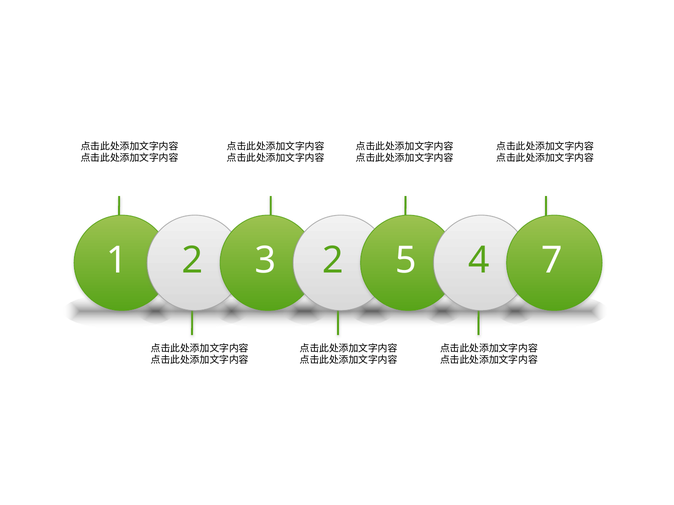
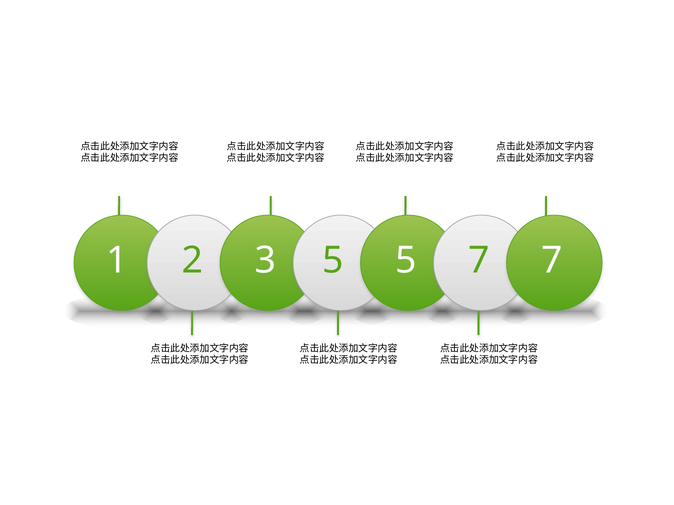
3 2: 2 -> 5 (333, 261)
5 4: 4 -> 7 (479, 261)
